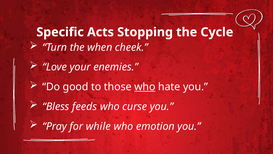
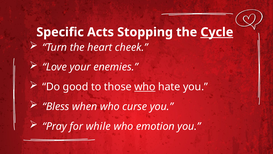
Cycle underline: none -> present (217, 32)
when: when -> heart (100, 47)
feeds: feeds -> when (85, 106)
